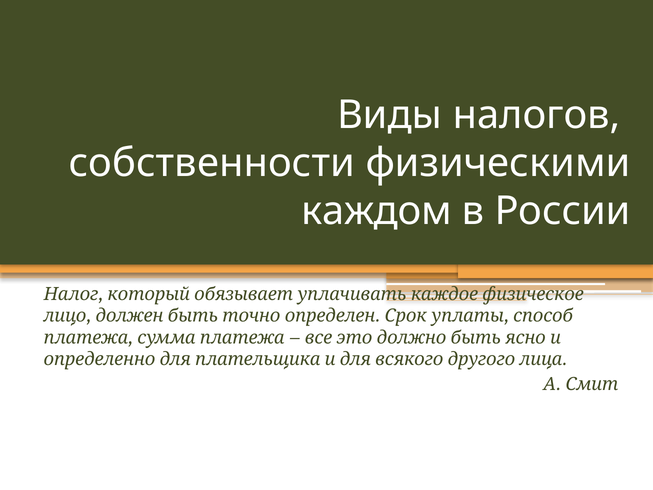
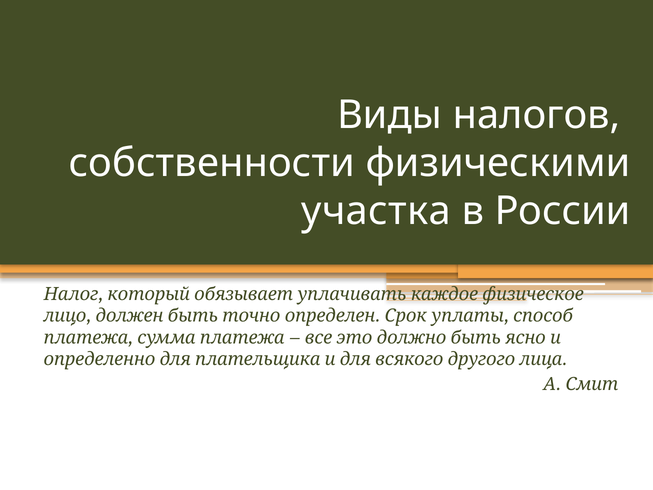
каждом: каждом -> участка (376, 211)
